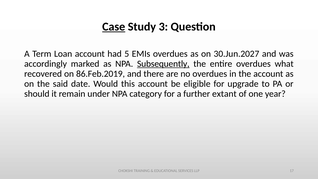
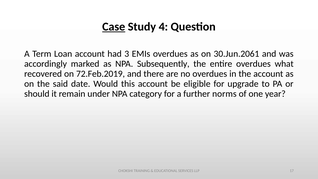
3: 3 -> 4 (163, 27)
5: 5 -> 3 (127, 54)
30.Jun.2027: 30.Jun.2027 -> 30.Jun.2061 (236, 54)
Subsequently underline: present -> none (163, 64)
86.Feb.2019: 86.Feb.2019 -> 72.Feb.2019 (101, 74)
extant: extant -> norms (224, 94)
